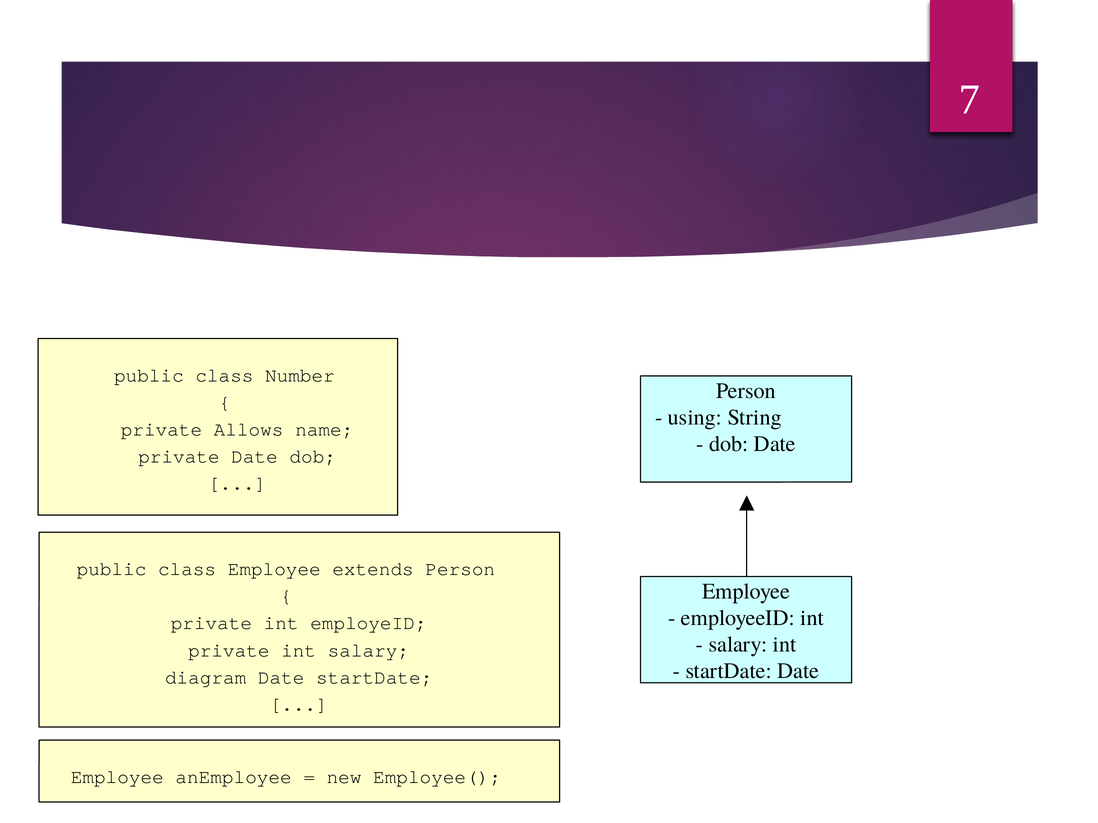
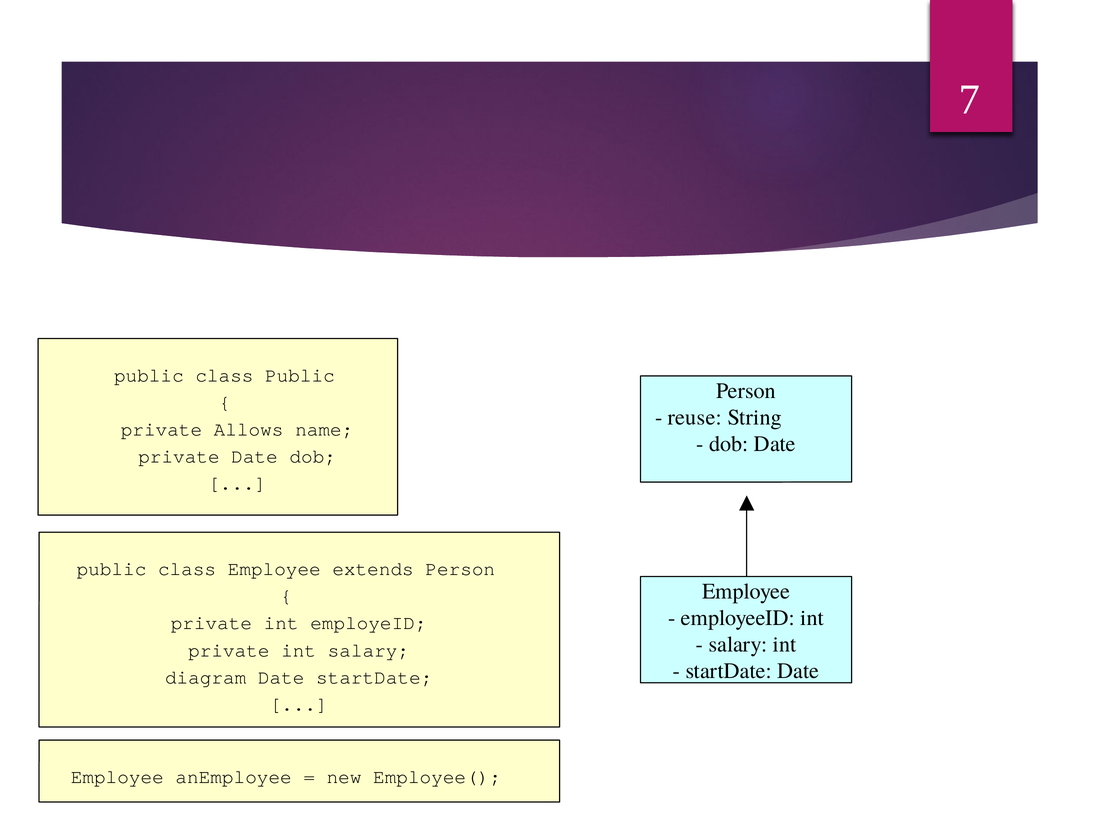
class Number: Number -> Public (300, 375)
using: using -> reuse (695, 418)
